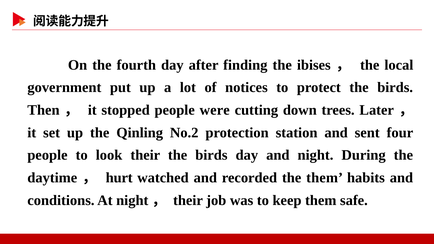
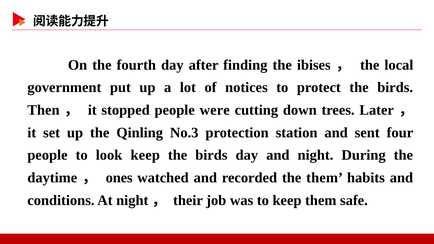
No.2: No.2 -> No.3 (184, 133)
look their: their -> keep (145, 155)
hurt: hurt -> ones (119, 178)
